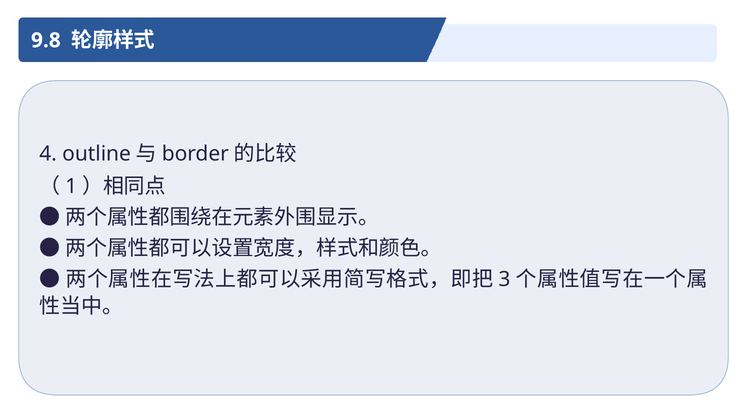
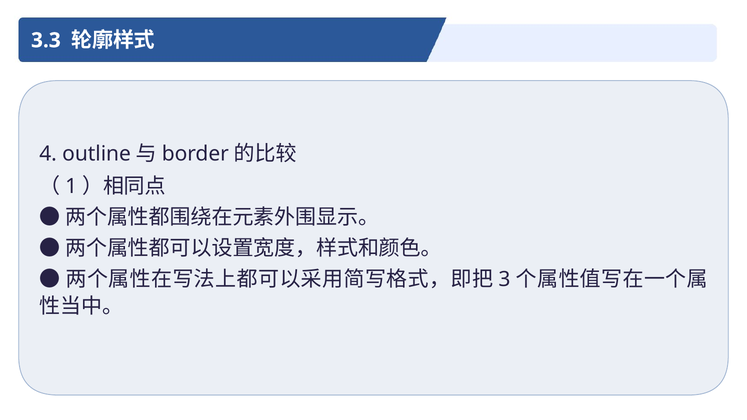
9.8: 9.8 -> 3.3 (46, 40)
